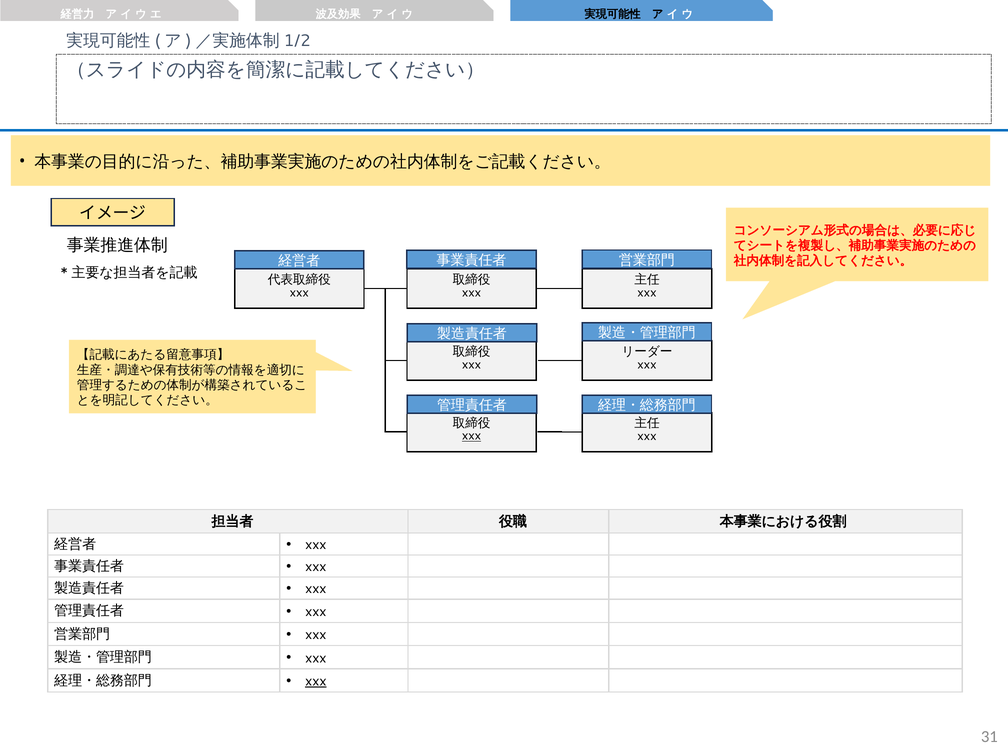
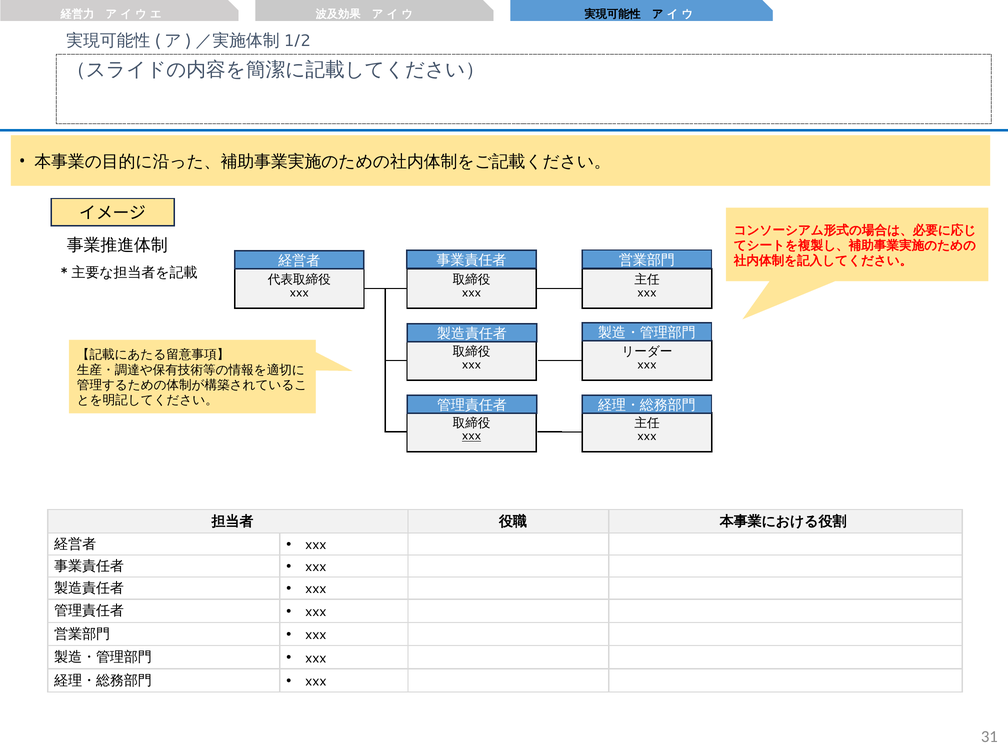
xxx underline: present -> none (316, 681)
